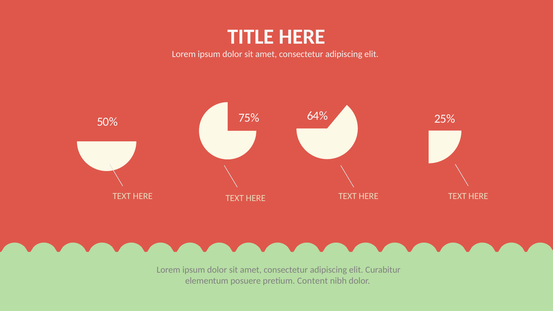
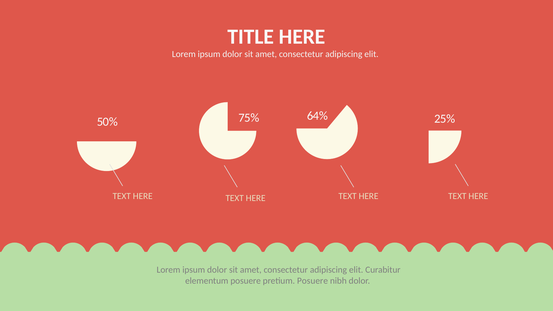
pretium Content: Content -> Posuere (312, 281)
